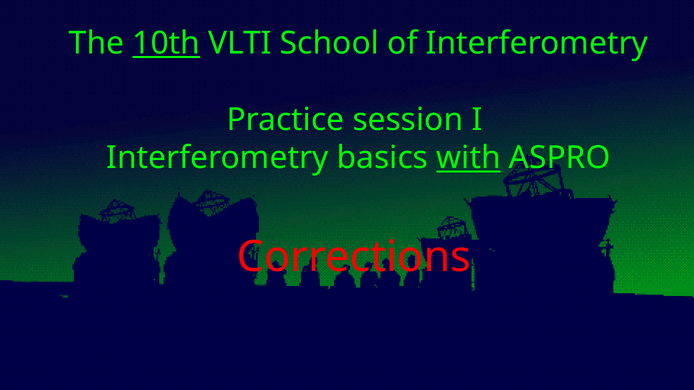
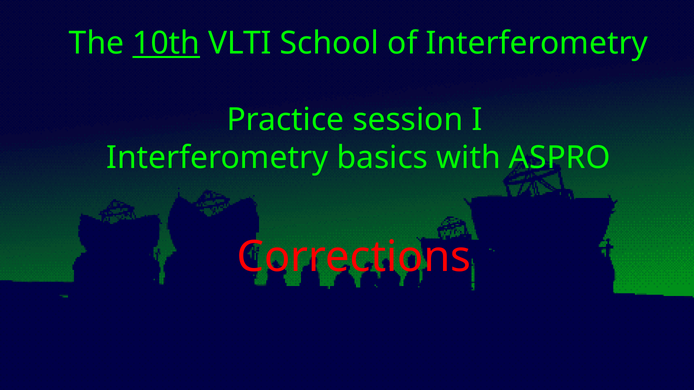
with underline: present -> none (469, 158)
